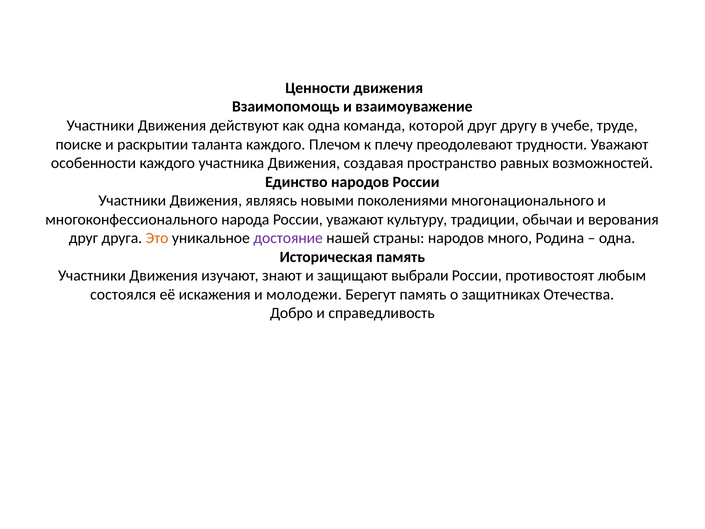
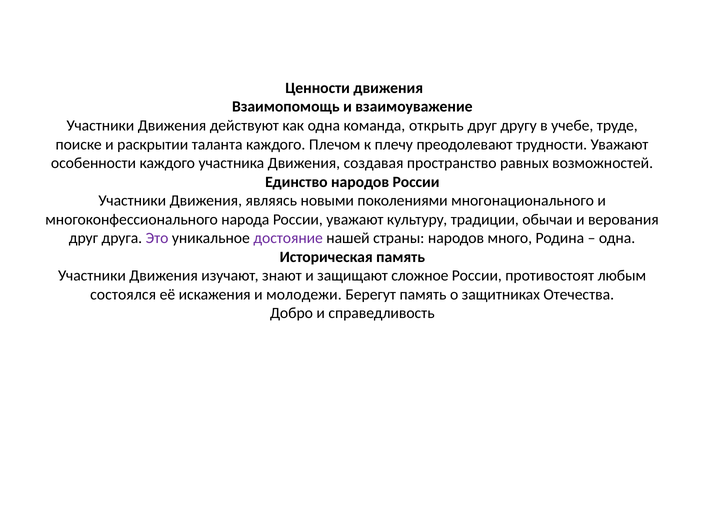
которой: которой -> открыть (436, 126)
Это colour: orange -> purple (157, 238)
выбрали: выбрали -> сложное (420, 276)
